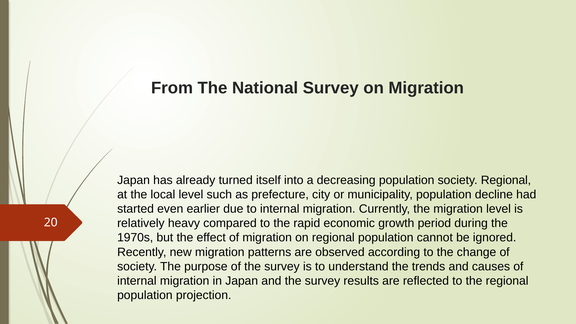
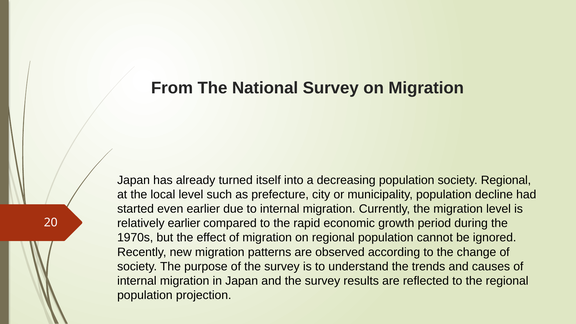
relatively heavy: heavy -> earlier (184, 223)
